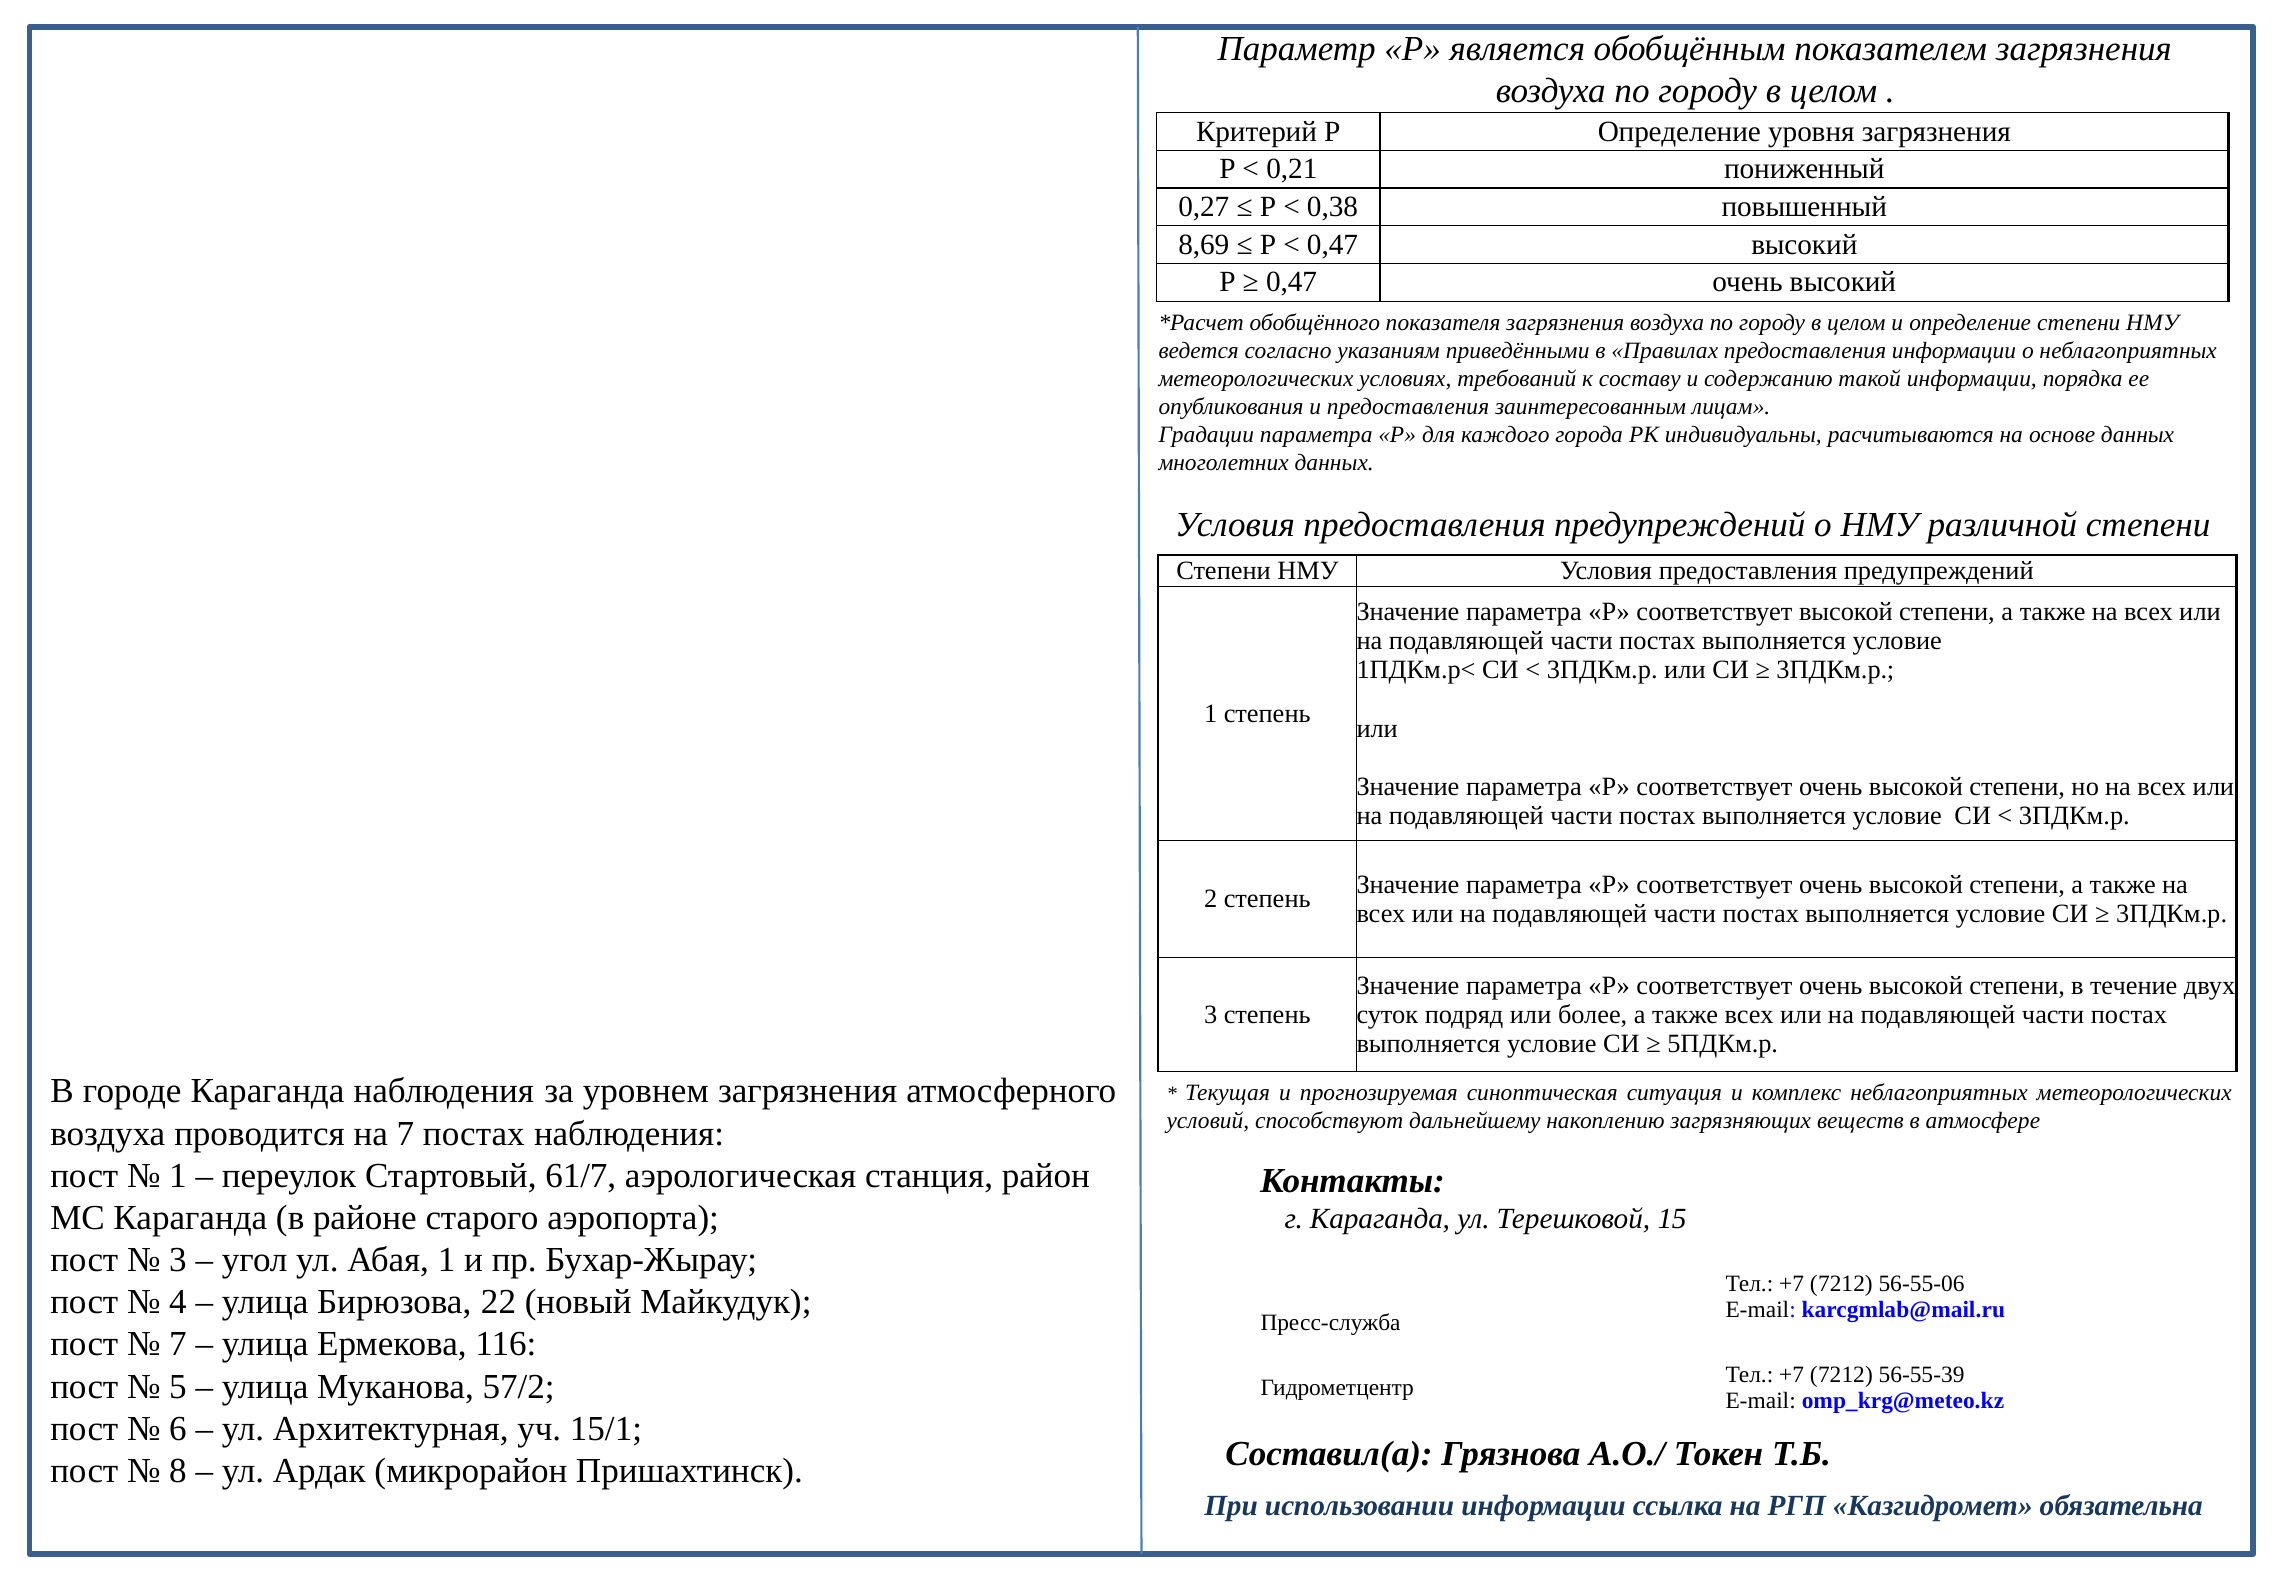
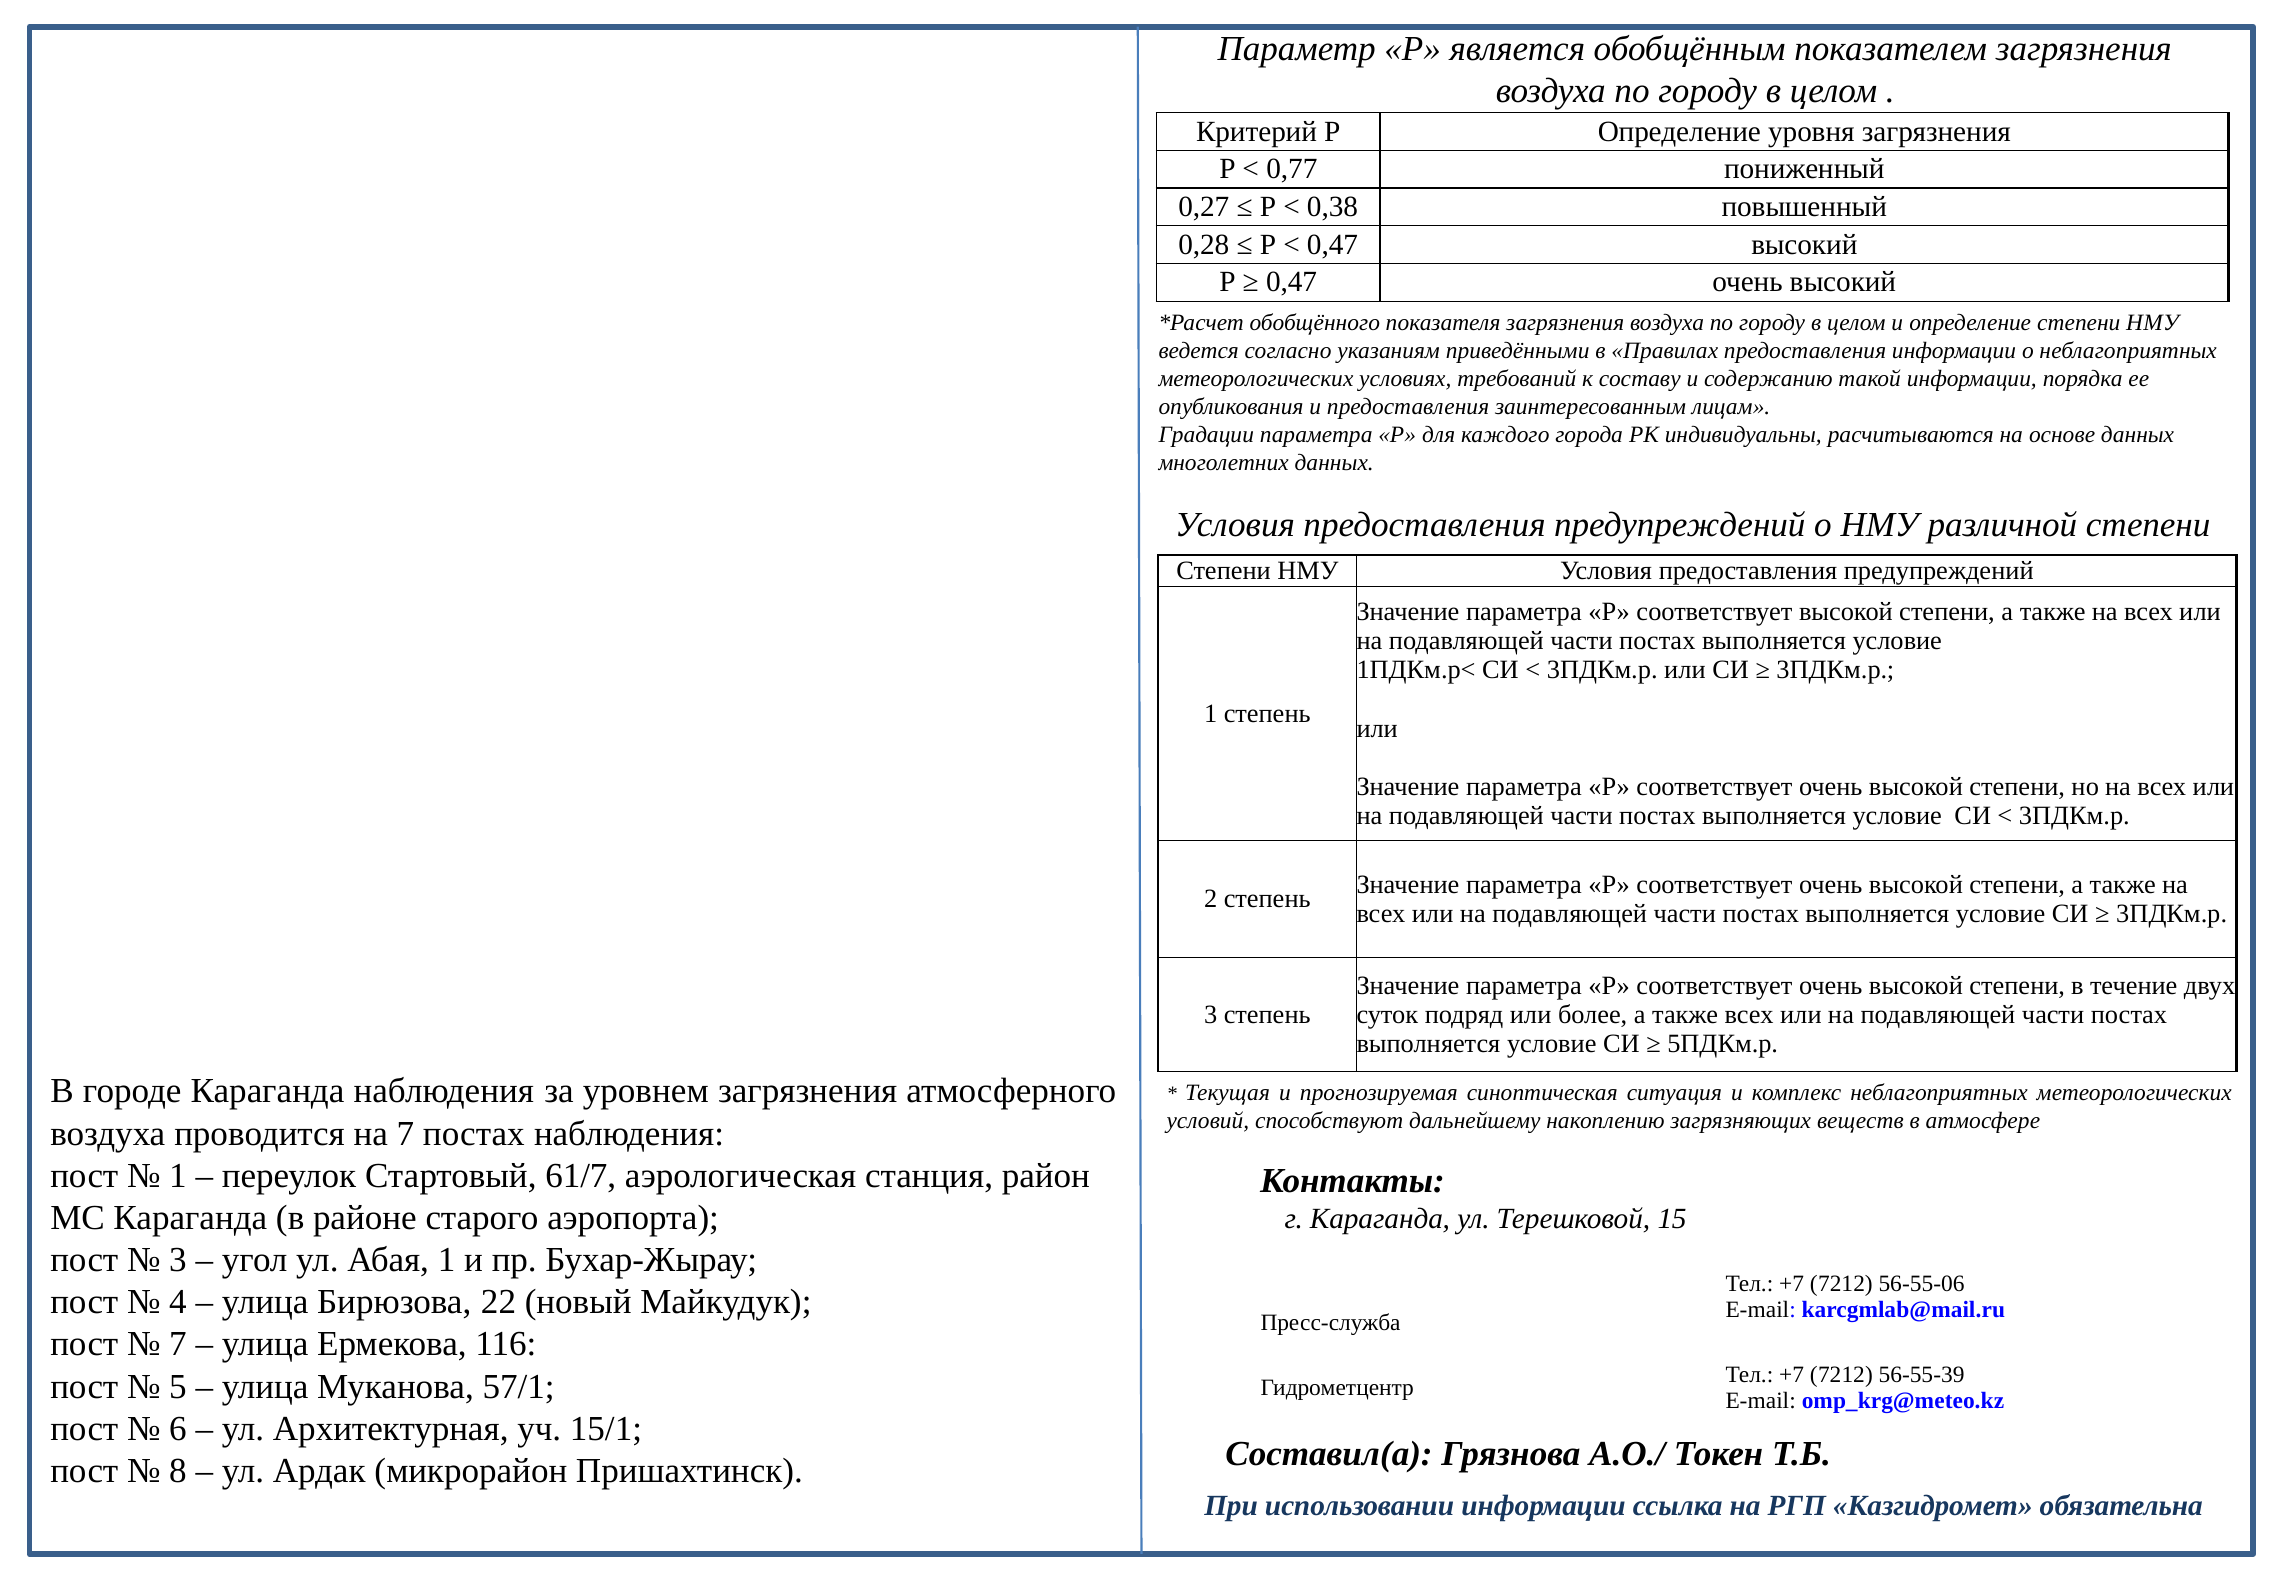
0,21: 0,21 -> 0,77 (1292, 169)
8,69: 8,69 -> 0,28 (1204, 244)
57/2: 57/2 -> 57/1 (519, 1386)
